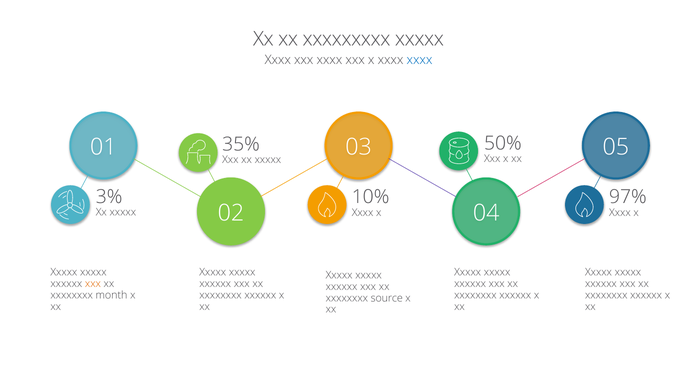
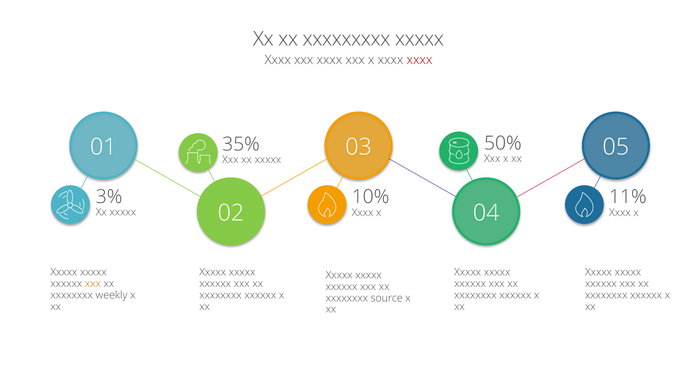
xxxx colour: blue -> red (419, 60)
97%: 97% -> 11% (628, 197)
month: month -> weekly (111, 295)
